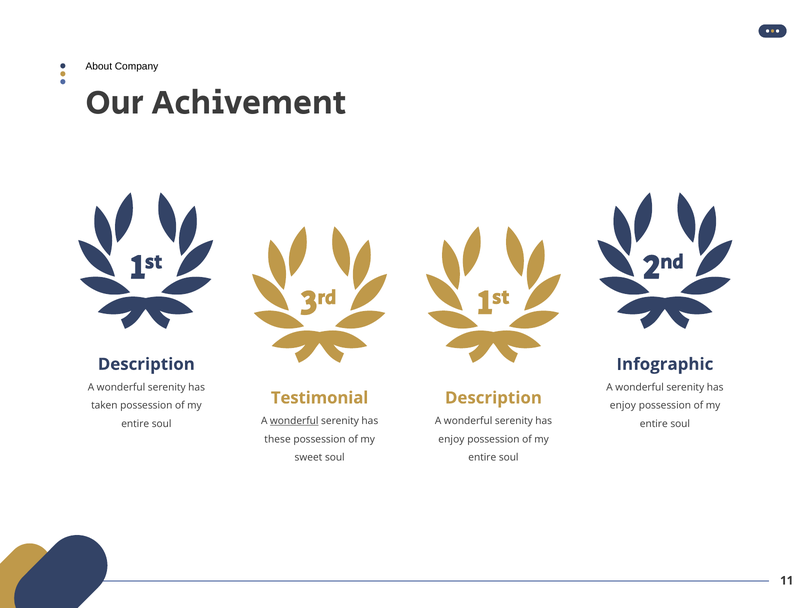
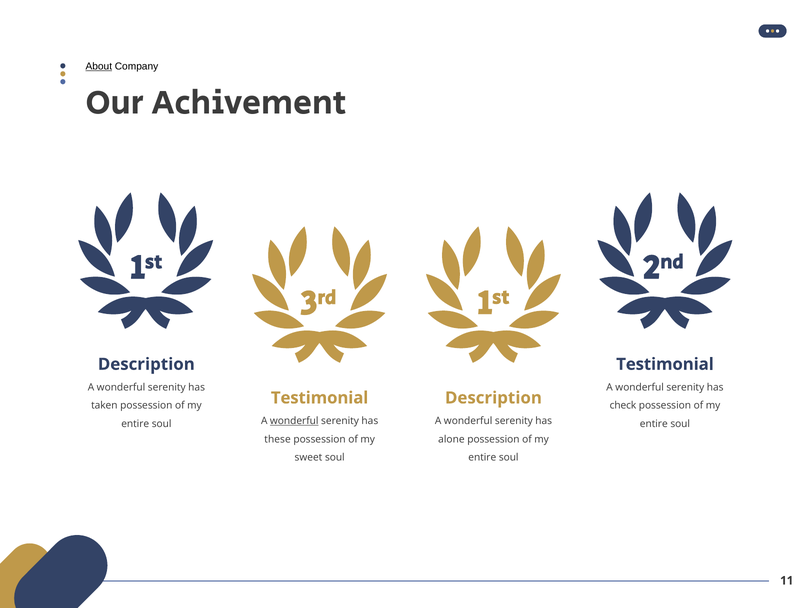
About underline: none -> present (99, 66)
Infographic: Infographic -> Testimonial (665, 364)
enjoy: enjoy -> check (623, 406)
enjoy: enjoy -> alone (451, 439)
